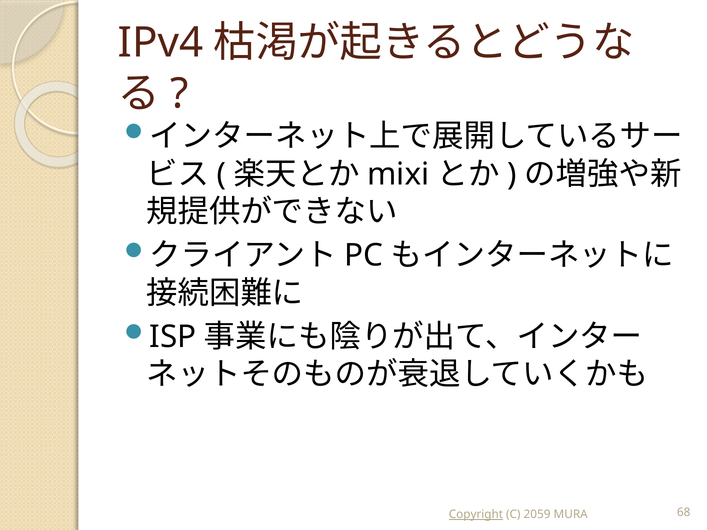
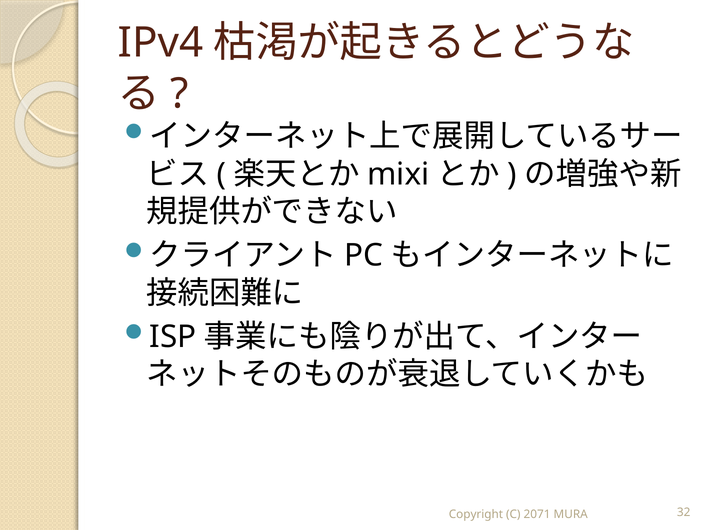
Copyright underline: present -> none (476, 515)
2059: 2059 -> 2071 (537, 515)
68: 68 -> 32 (684, 513)
